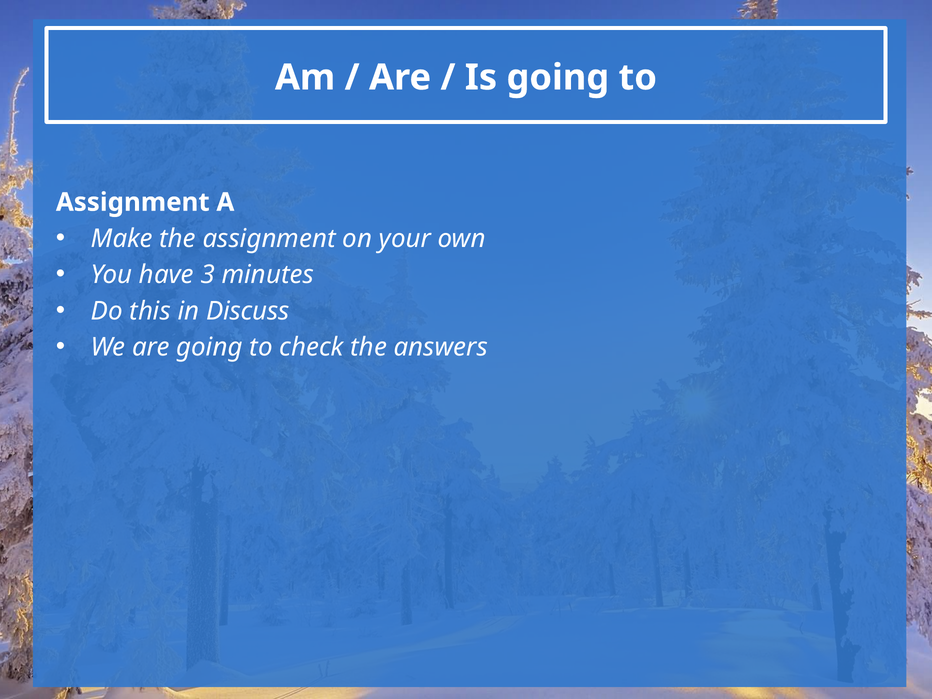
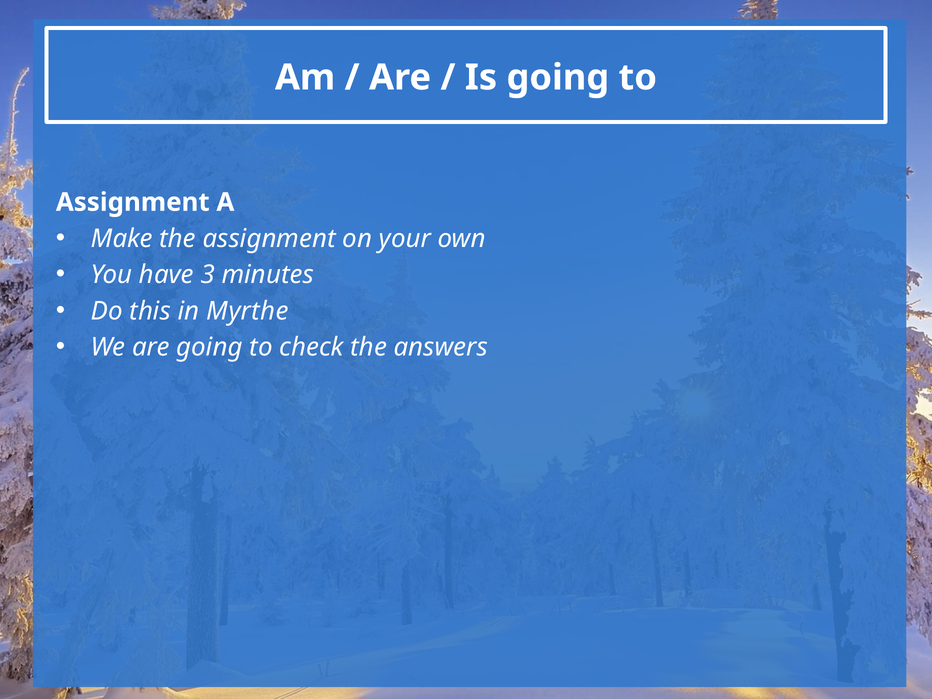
Discuss: Discuss -> Myrthe (247, 311)
